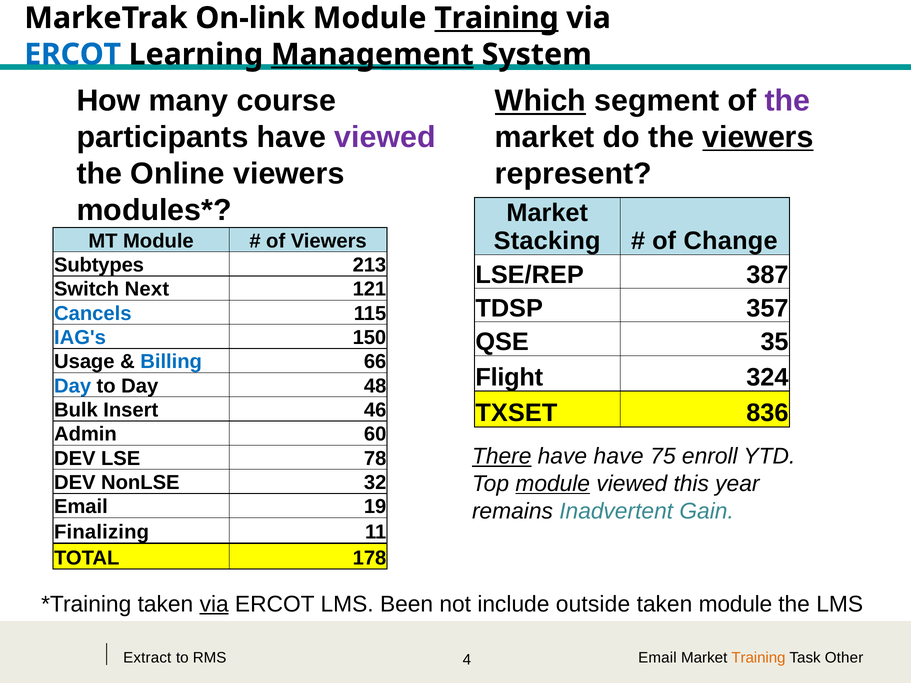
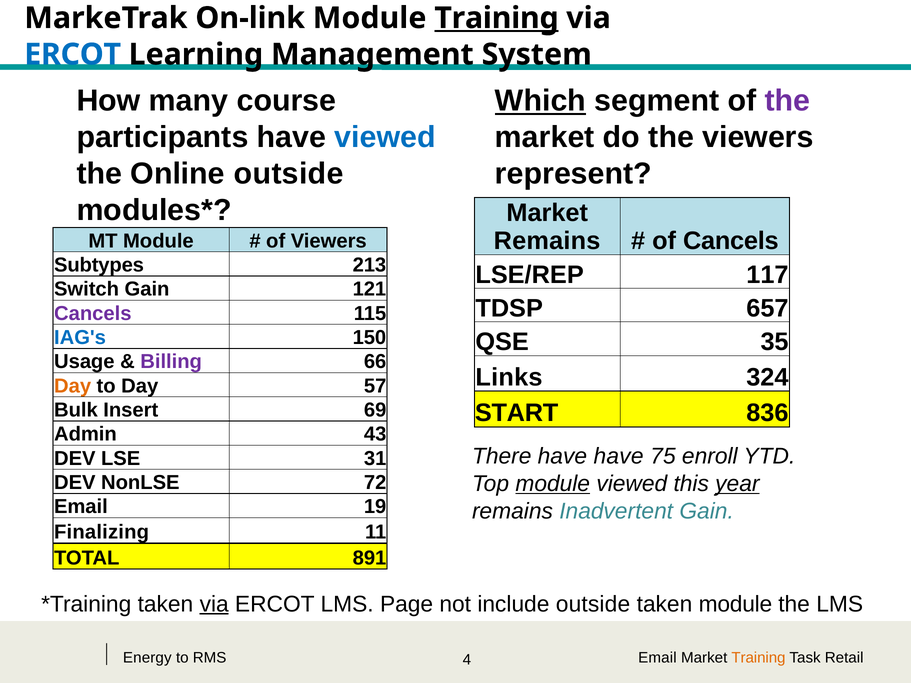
Management underline: present -> none (372, 54)
viewed colour: purple -> blue (385, 137)
viewers underline: present -> none (758, 137)
Online viewers: viewers -> outside (289, 174)
Stacking: Stacking -> Remains (547, 241)
of Change: Change -> Cancels (731, 241)
387: 387 -> 117 (767, 275)
Switch Next: Next -> Gain (147, 289)
357: 357 -> 657 (767, 308)
Cancels colour: blue -> purple (93, 314)
Billing colour: blue -> purple (171, 362)
Flight: Flight -> Links (509, 378)
Day colour: blue -> orange (73, 386)
48: 48 -> 57 (375, 386)
46: 46 -> 69 (375, 410)
TXSET: TXSET -> START (517, 413)
60: 60 -> 43 (375, 434)
There underline: present -> none (502, 457)
78: 78 -> 31 (375, 459)
32: 32 -> 72 (375, 483)
year underline: none -> present (737, 484)
178: 178 -> 891 (370, 558)
Been: Been -> Page (407, 604)
Extract: Extract -> Energy (147, 658)
Other: Other -> Retail (844, 658)
